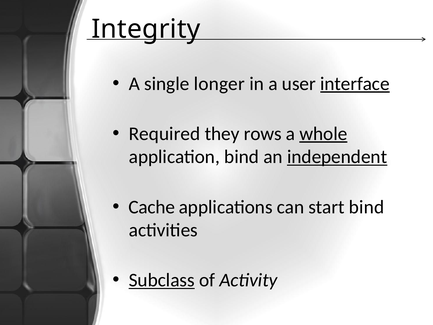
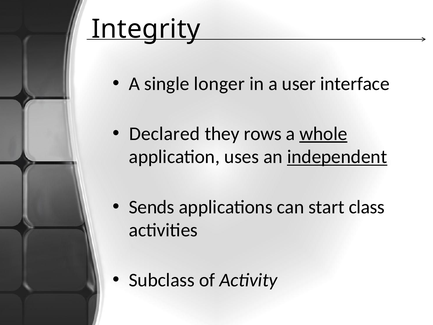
interface underline: present -> none (355, 84)
Required: Required -> Declared (165, 134)
application bind: bind -> uses (242, 157)
Cache: Cache -> Sends (152, 207)
start bind: bind -> class (367, 207)
Subclass underline: present -> none (162, 280)
